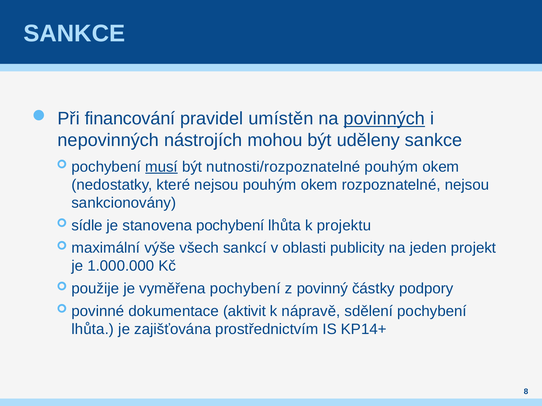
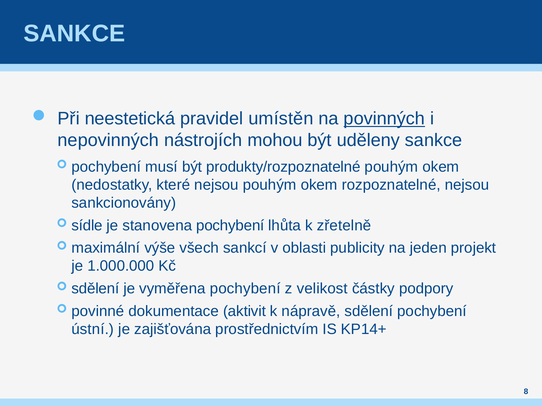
financování: financování -> neestetická (130, 119)
musí underline: present -> none (162, 167)
nutnosti/rozpoznatelné: nutnosti/rozpoznatelné -> produkty/rozpoznatelné (283, 167)
projektu: projektu -> zřetelně (344, 226)
použije: použije -> sdělení (95, 289)
povinný: povinný -> velikost (322, 289)
lhůta: lhůta -> ústní (93, 330)
